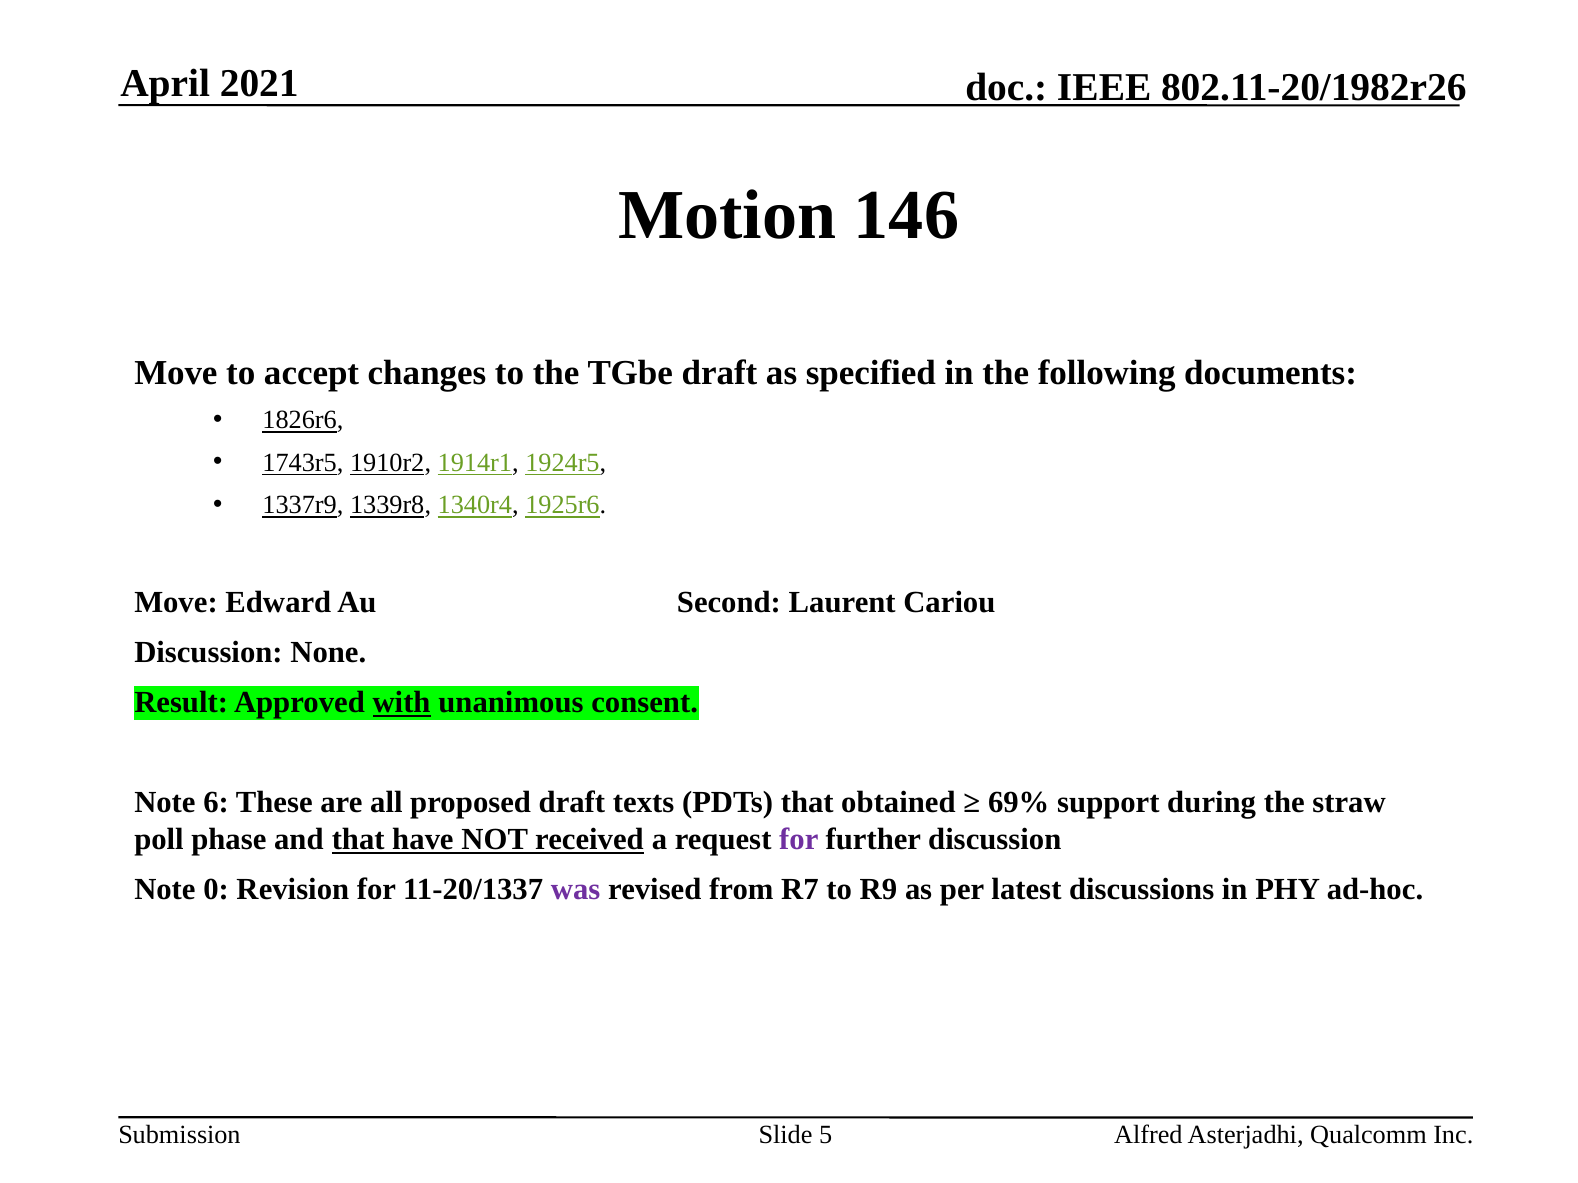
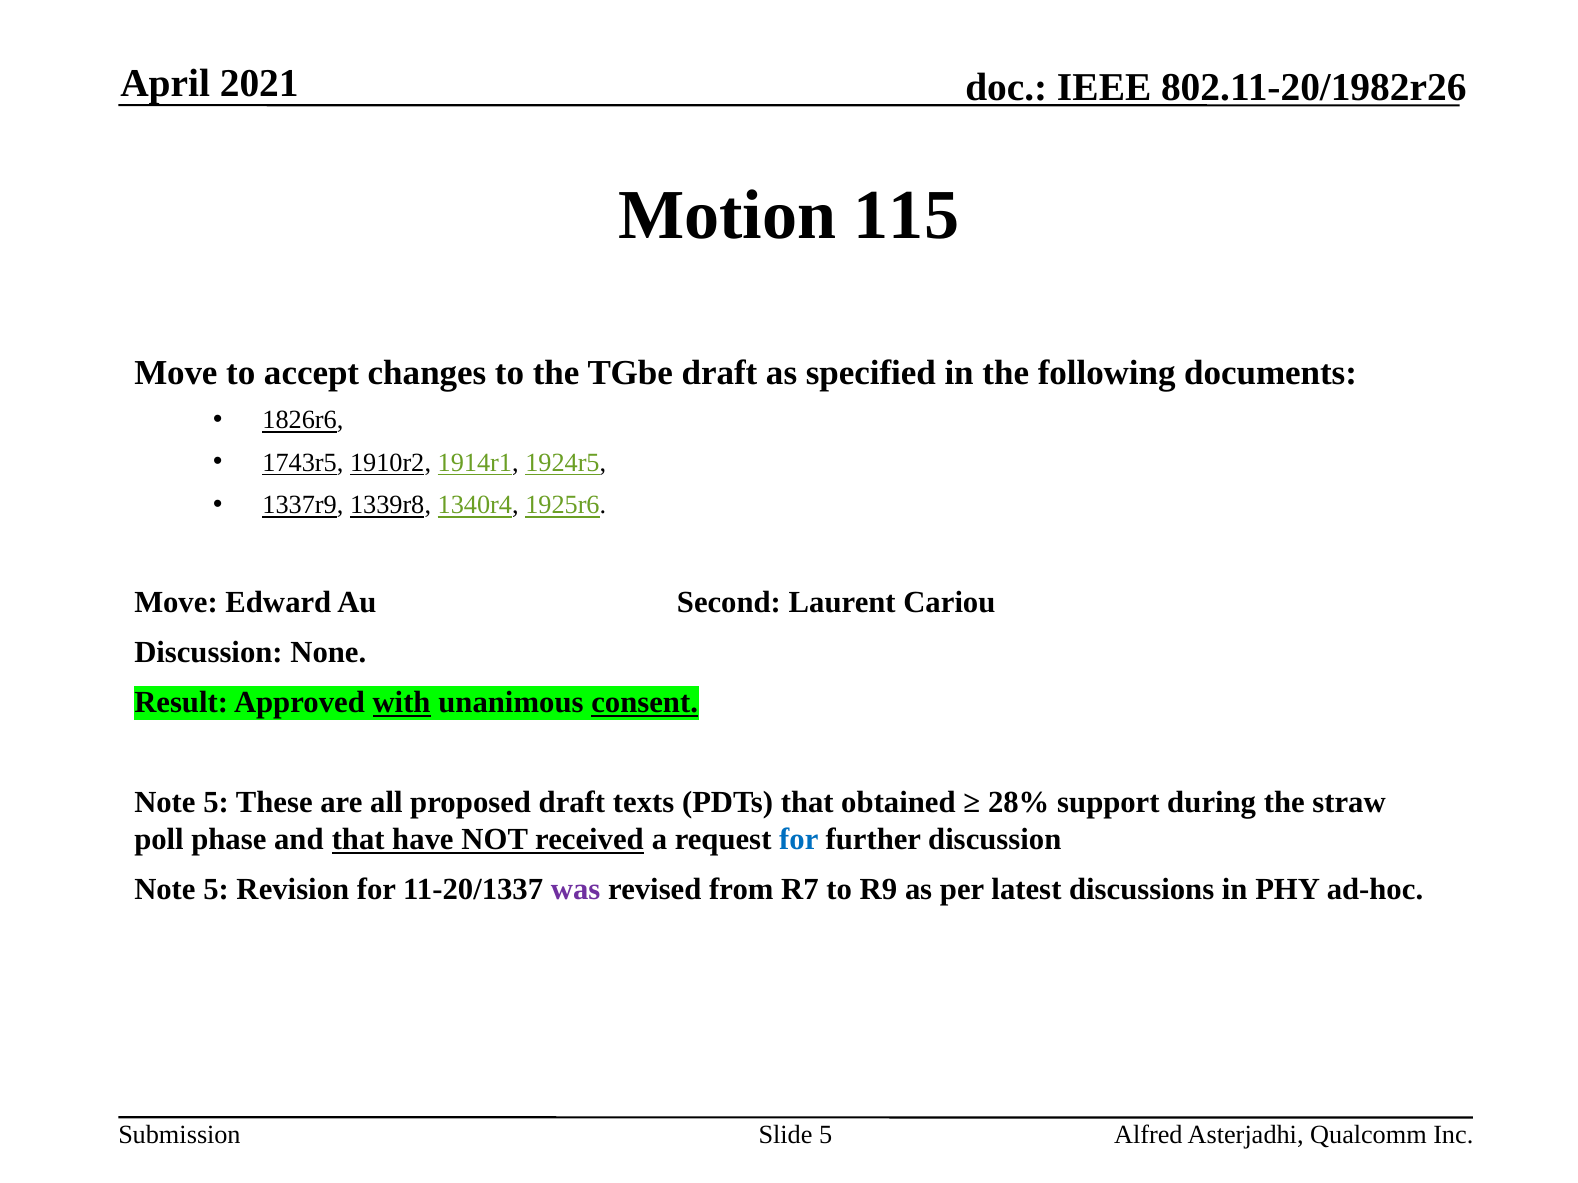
146: 146 -> 115 (907, 215)
consent underline: none -> present (645, 703)
6: 6 -> 5 (216, 803)
69%: 69% -> 28% (1019, 803)
for colour: purple -> blue (799, 840)
0: 0 -> 5 (216, 890)
